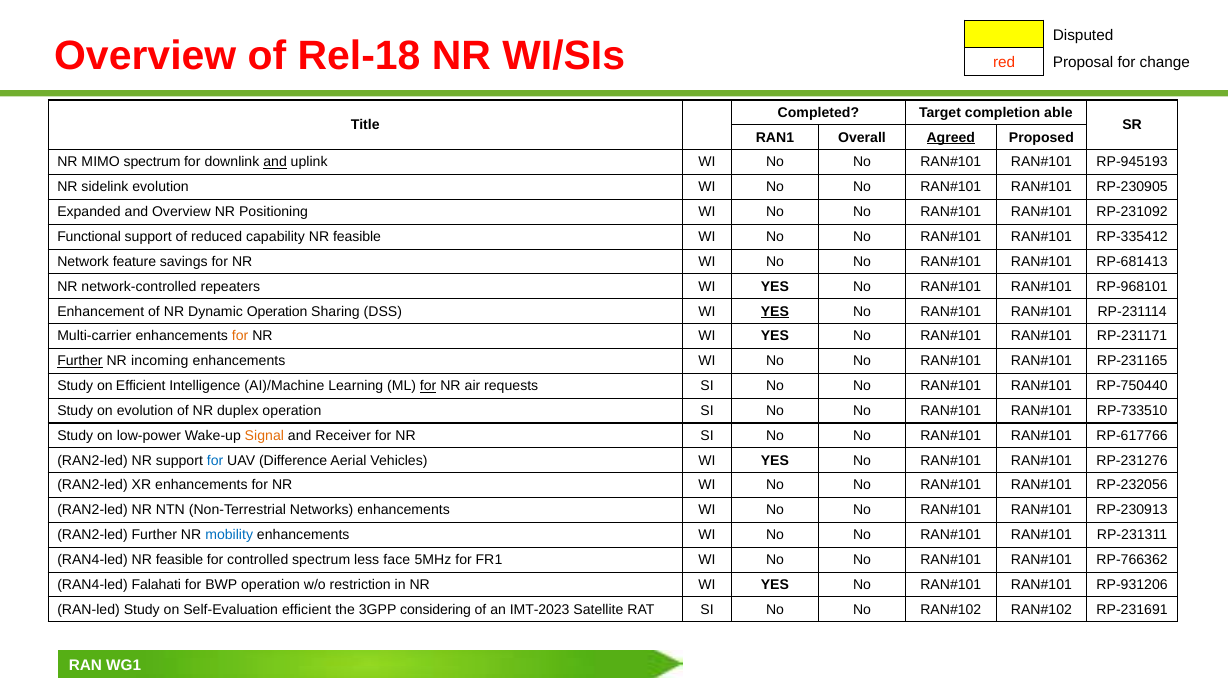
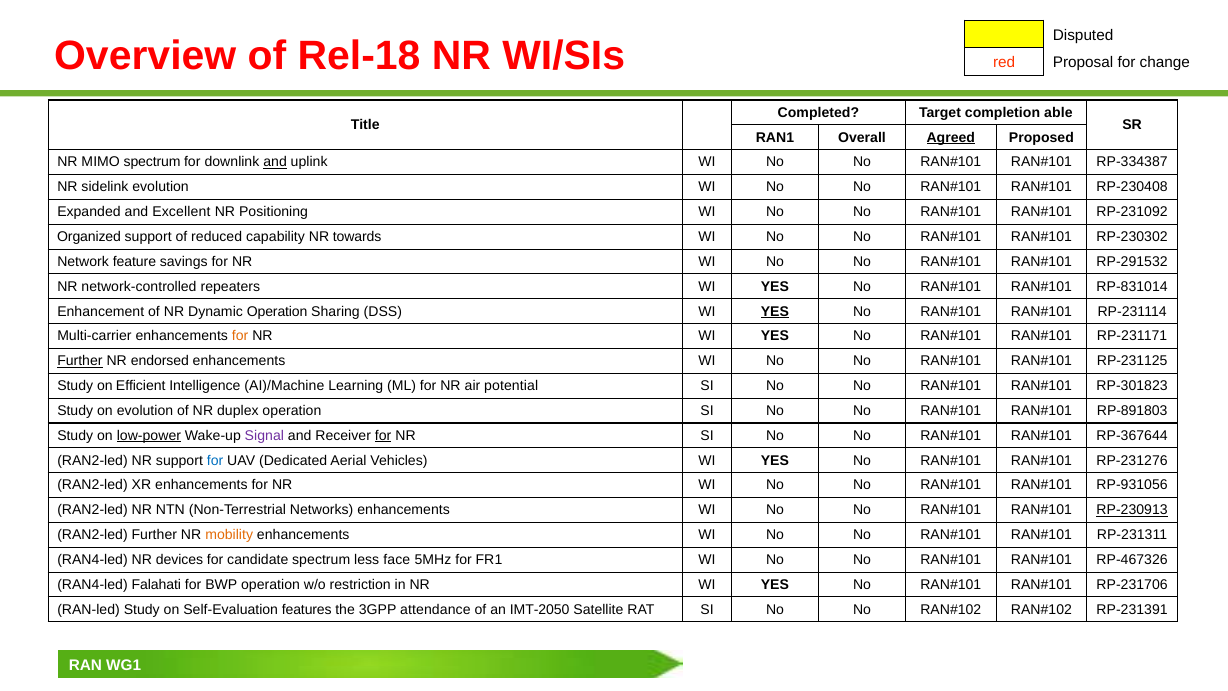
RP-945193: RP-945193 -> RP-334387 (1132, 162)
RP-230905: RP-230905 -> RP-230408 (1132, 187)
and Overview: Overview -> Excellent (181, 212)
Functional: Functional -> Organized (89, 237)
capability NR feasible: feasible -> towards (357, 237)
RP-335412: RP-335412 -> RP-230302 (1132, 237)
RP-681413: RP-681413 -> RP-291532 (1132, 262)
RP-968101: RP-968101 -> RP-831014 (1132, 286)
incoming: incoming -> endorsed (160, 361)
RP-231165: RP-231165 -> RP-231125 (1132, 361)
for underline: present -> none (428, 386)
requests: requests -> potential (511, 386)
RP-750440: RP-750440 -> RP-301823 (1132, 386)
RP-733510: RP-733510 -> RP-891803 (1132, 411)
low-power underline: none -> present (149, 435)
Signal colour: orange -> purple (264, 435)
for underline: none -> present (383, 435)
RP-617766: RP-617766 -> RP-367644 (1132, 435)
Difference: Difference -> Dedicated (293, 460)
RP-232056: RP-232056 -> RP-931056 (1132, 485)
RP-230913 underline: none -> present (1132, 510)
mobility colour: blue -> orange (229, 535)
RAN4-led NR feasible: feasible -> devices (180, 560)
controlled: controlled -> candidate (258, 560)
RP-766362: RP-766362 -> RP-467326 (1132, 560)
RP-931206: RP-931206 -> RP-231706 (1132, 585)
Self-Evaluation efficient: efficient -> features (307, 609)
considering: considering -> attendance (435, 609)
IMT-2023: IMT-2023 -> IMT-2050 (540, 609)
RP-231691: RP-231691 -> RP-231391 (1132, 609)
